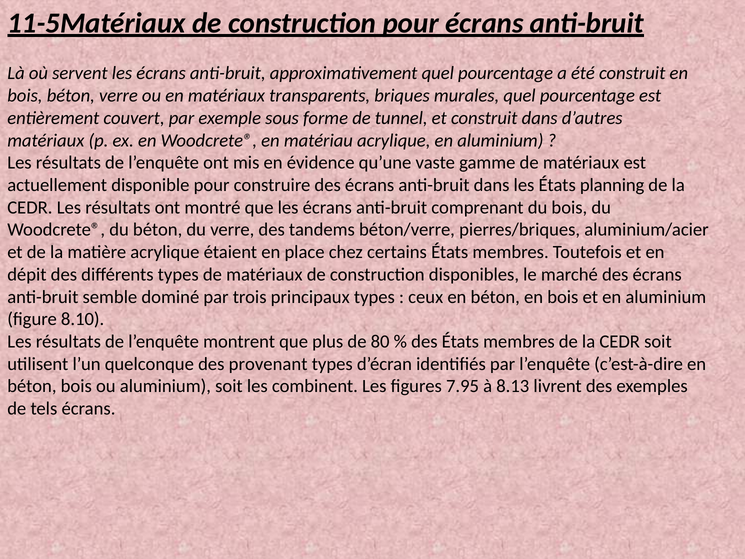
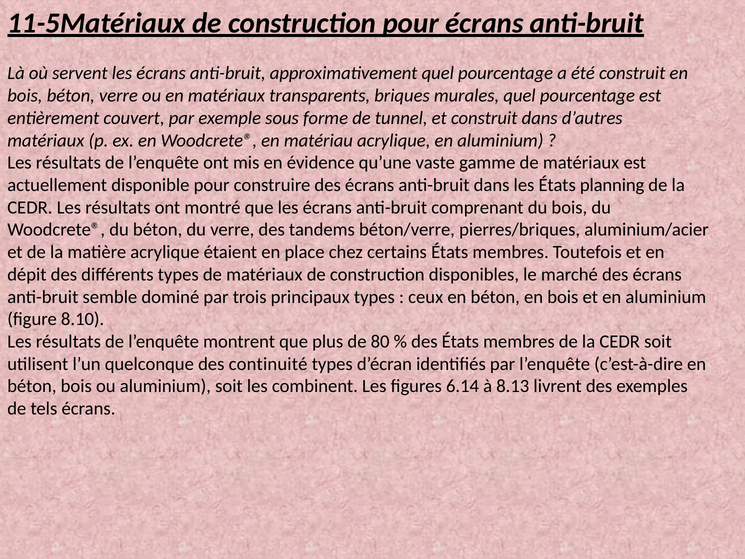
provenant: provenant -> continuité (268, 364)
7.95: 7.95 -> 6.14 (463, 386)
